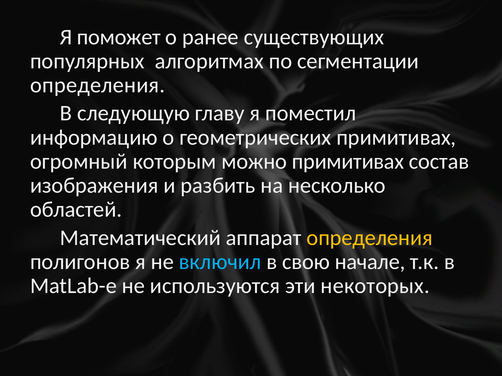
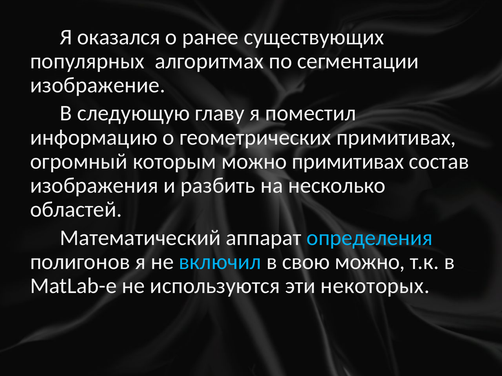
поможет: поможет -> оказался (119, 37)
определения: определения -> изображение (98, 85)
определения colour: yellow -> light blue (370, 238)
свою начале: начале -> можно (370, 262)
